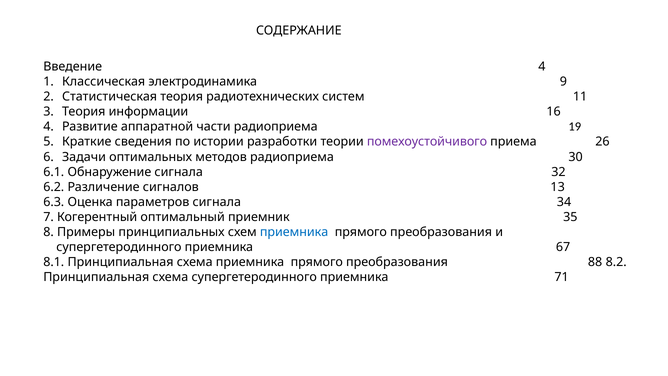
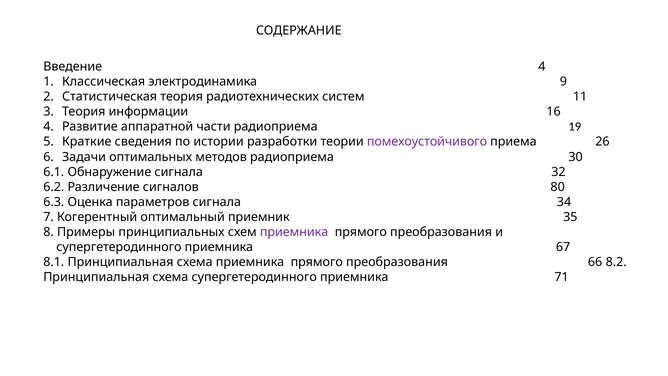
13: 13 -> 80 (558, 187)
приемника colour: blue -> purple (294, 232)
88: 88 -> 66 (595, 262)
